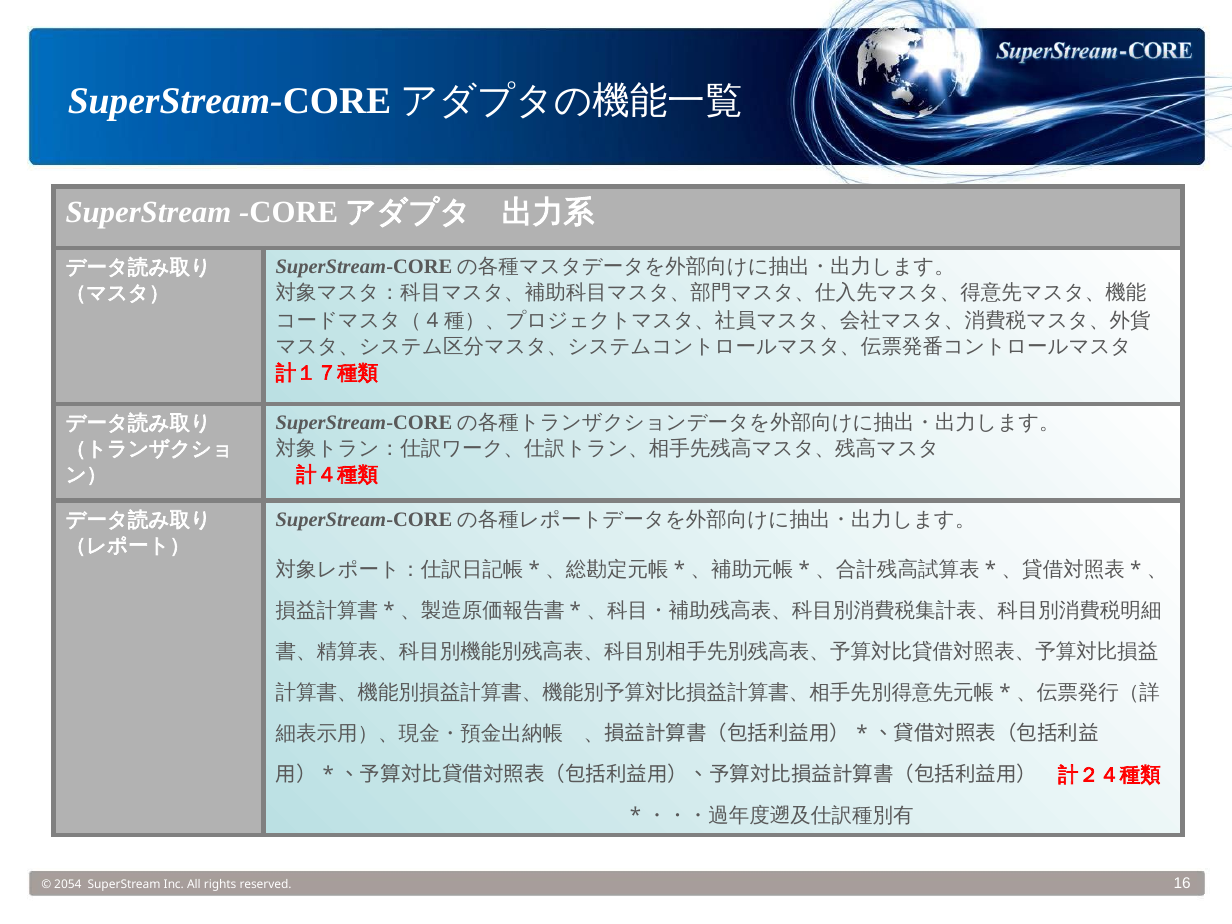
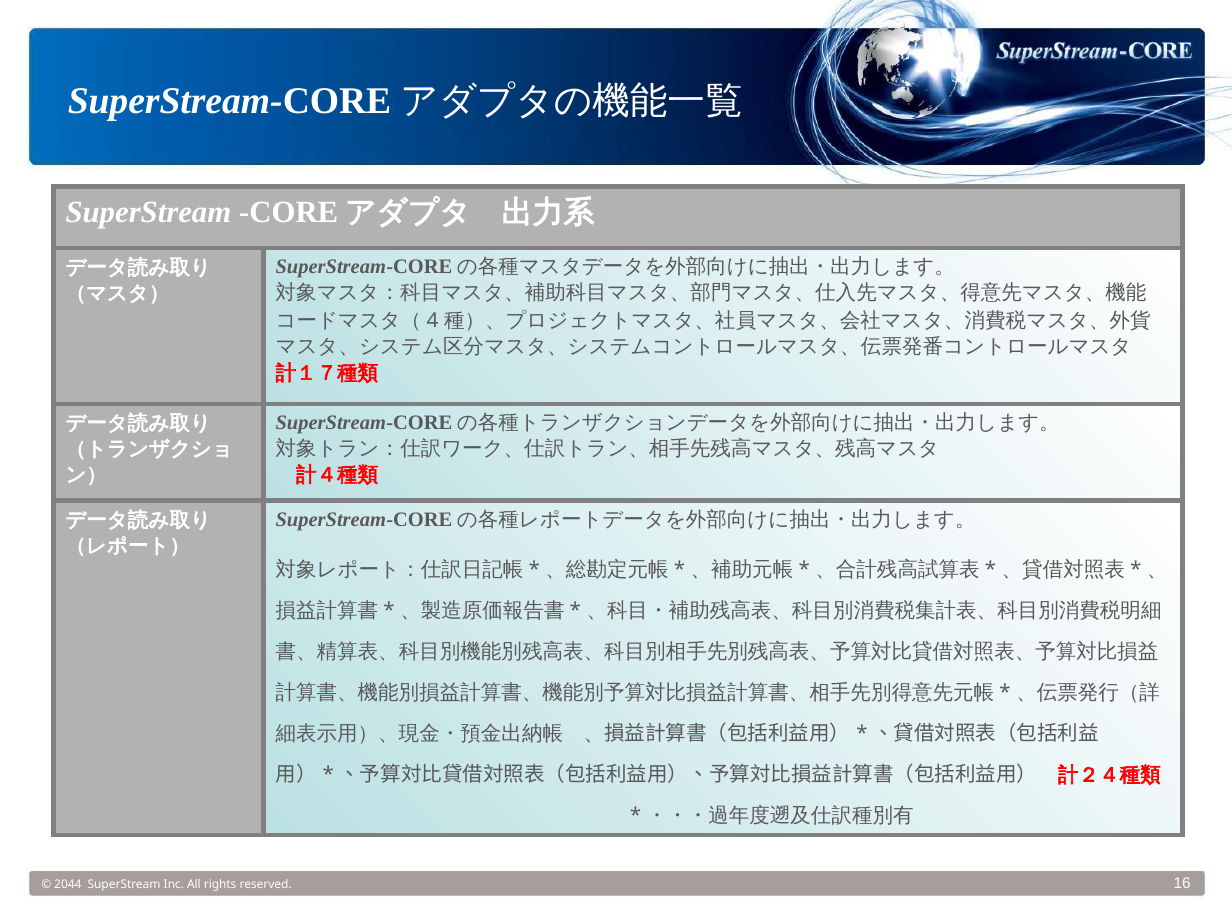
2054: 2054 -> 2044 (68, 885)
